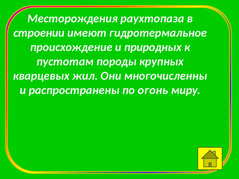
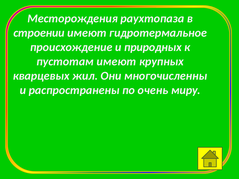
пустотам породы: породы -> имеют (116, 62)
огонь: огонь -> очень (153, 90)
